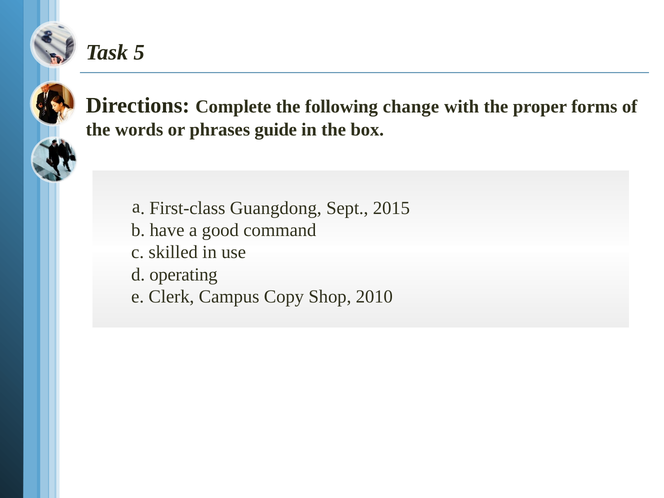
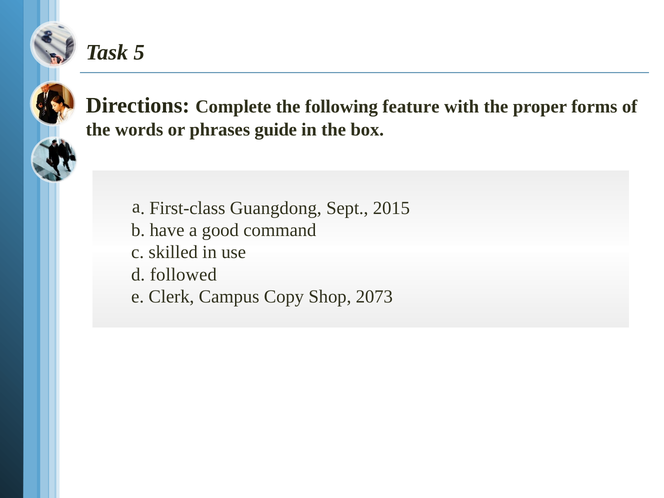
change: change -> feature (411, 107)
operating: operating -> followed (183, 274)
2010: 2010 -> 2073 (374, 297)
